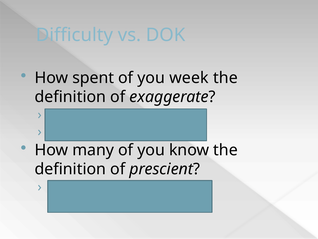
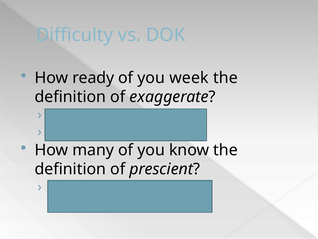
spent: spent -> ready (93, 78)
